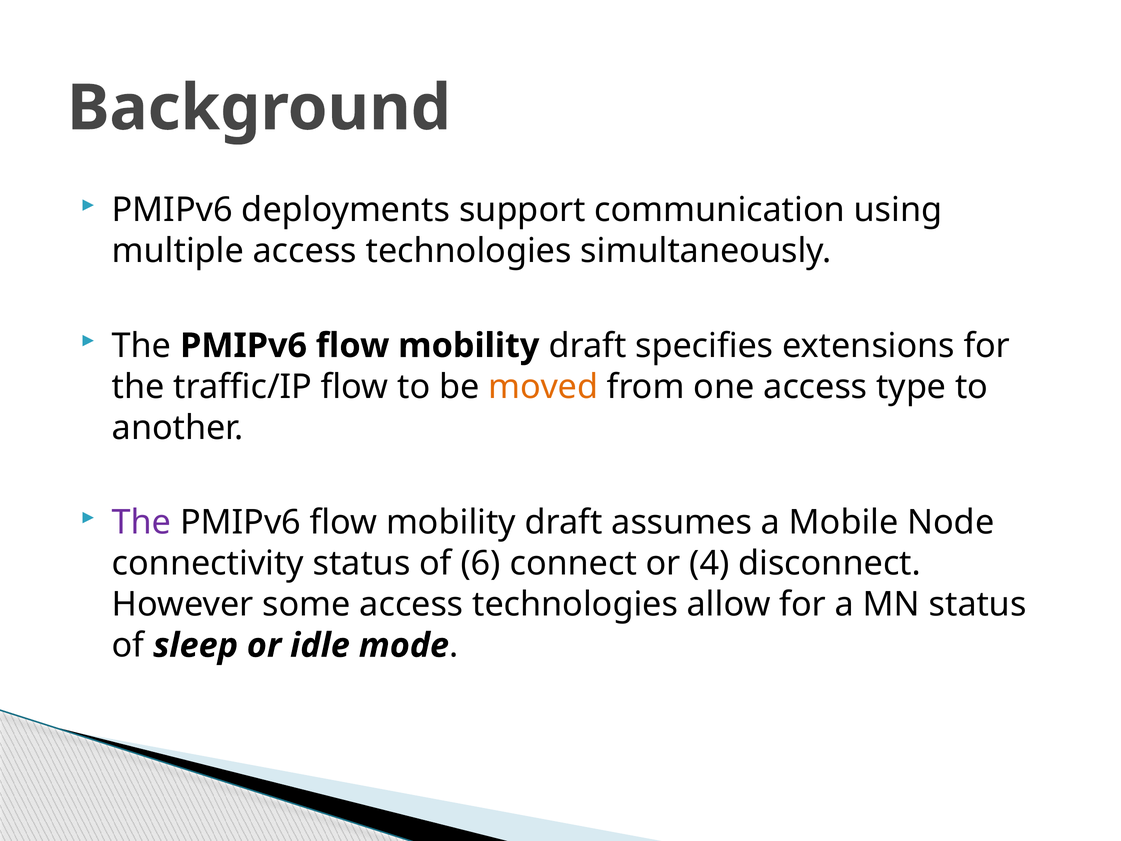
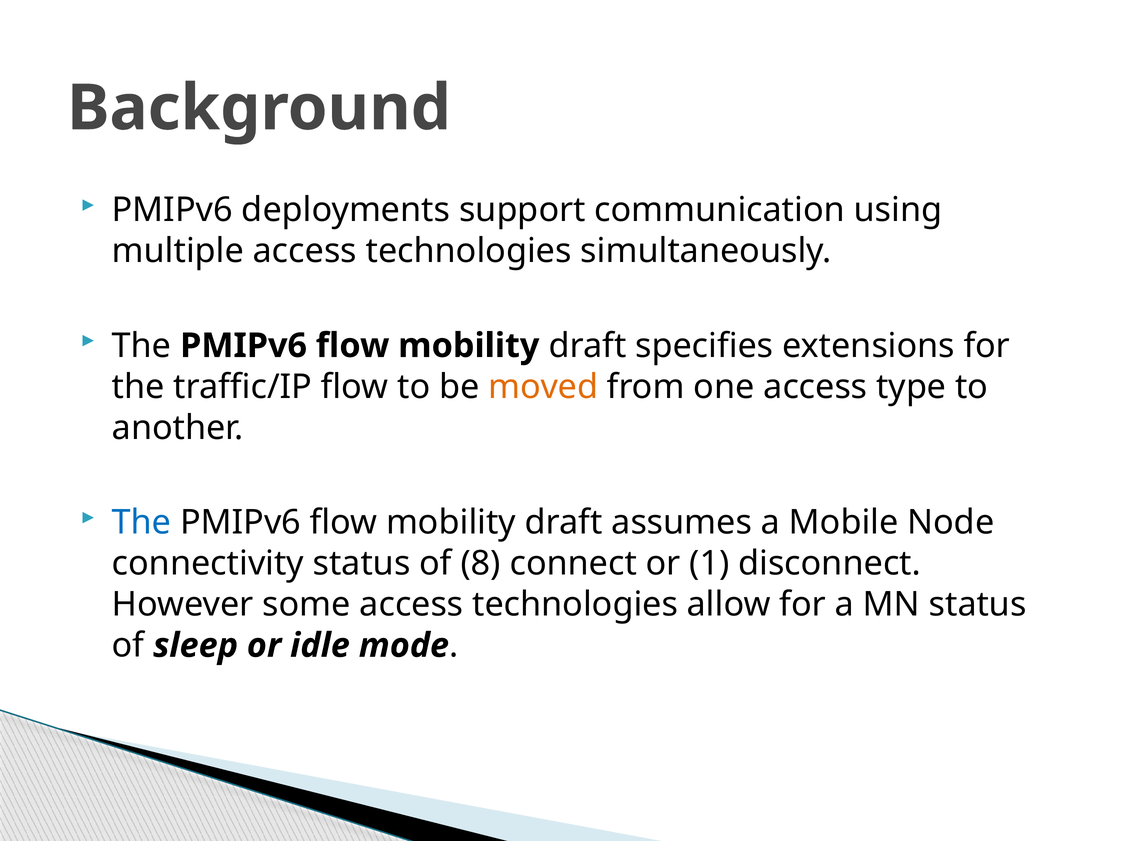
The colour: purple -> blue (142, 522)
6: 6 -> 8 (481, 563)
4: 4 -> 1 (709, 563)
